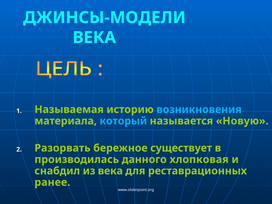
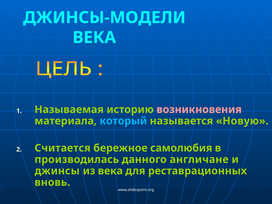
возникновения colour: light blue -> pink (199, 110)
Разорвать: Разорвать -> Считается (63, 148)
существует: существует -> самолюбия (181, 148)
хлопковая: хлопковая -> англичане (199, 159)
снабдил: снабдил -> джинсы (57, 171)
ранее: ранее -> вновь (52, 182)
